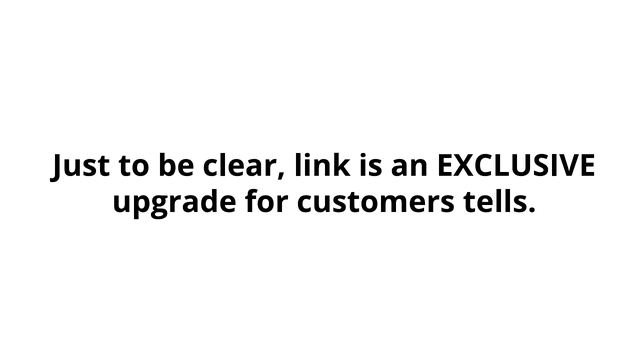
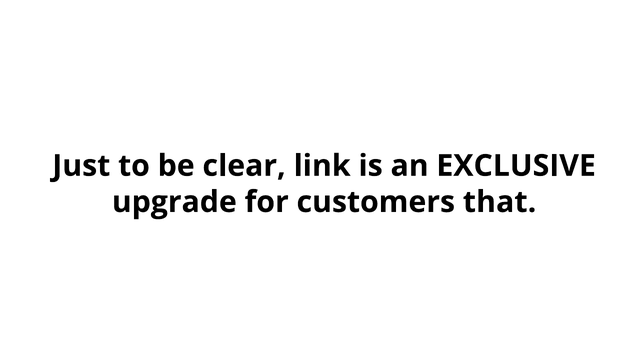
tells: tells -> that (500, 202)
